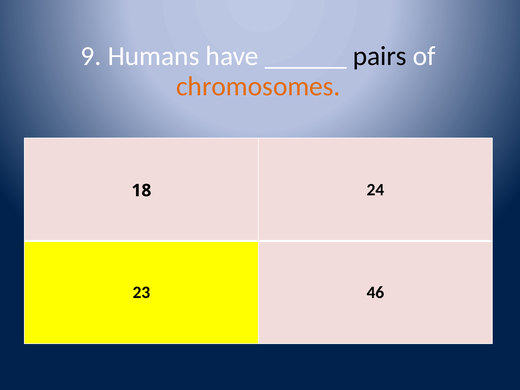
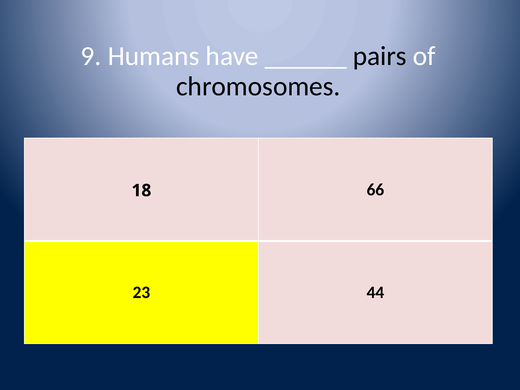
chromosomes colour: orange -> black (258, 86)
24: 24 -> 66 (375, 190)
46: 46 -> 44 (375, 292)
